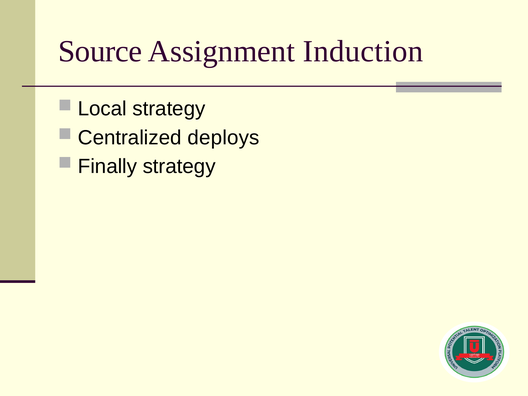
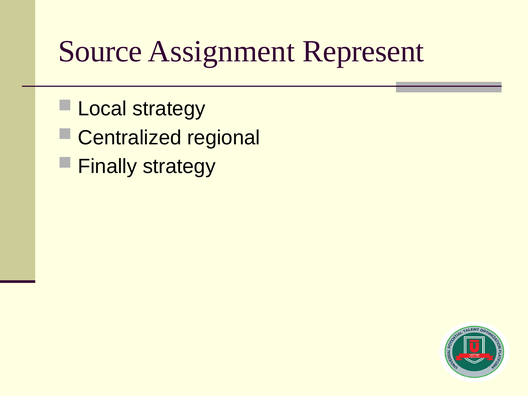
Induction: Induction -> Represent (363, 51)
deploys: deploys -> regional (224, 138)
